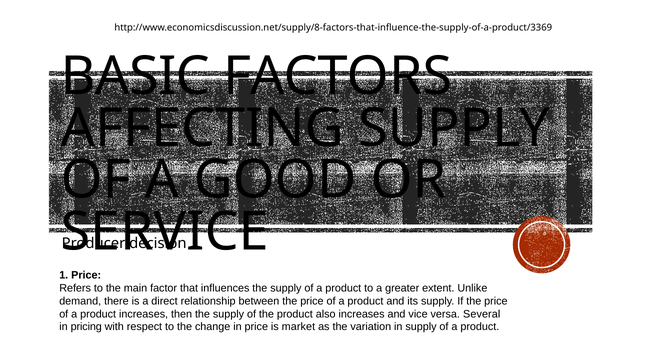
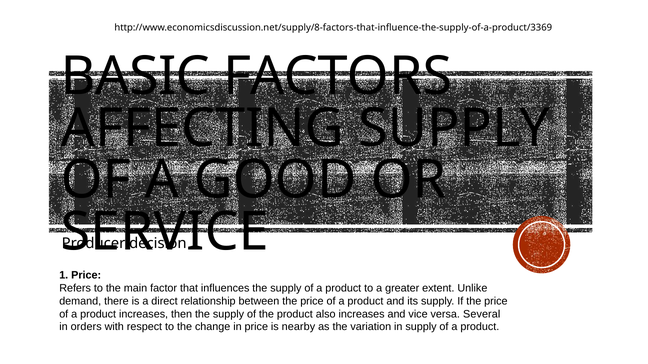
pricing: pricing -> orders (86, 327)
market: market -> nearby (298, 327)
